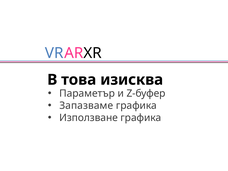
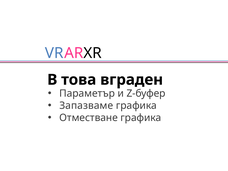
изисква: изисква -> вграден (132, 80)
Използване: Използване -> Отместване (89, 118)
